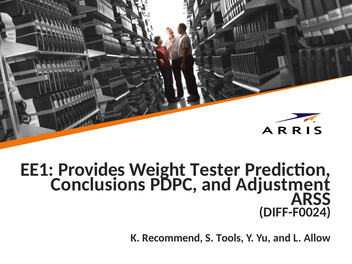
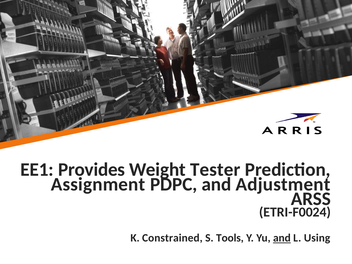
Conclusions: Conclusions -> Assignment (98, 184)
DIFF-F0024: DIFF-F0024 -> ETRI-F0024 (295, 212)
Recommend: Recommend -> Constrained (172, 238)
and underline: none -> present (282, 238)
Allow: Allow -> Using (317, 238)
